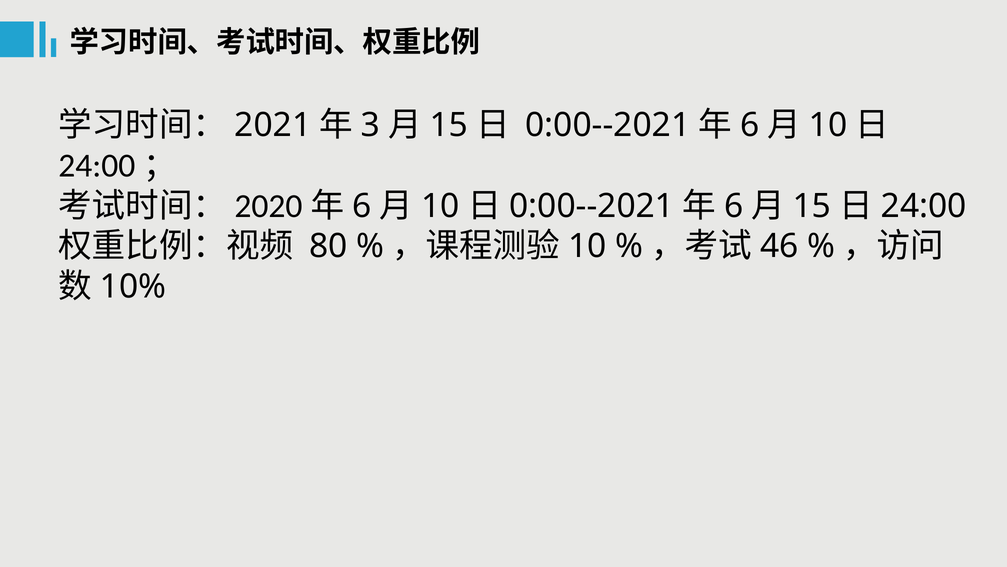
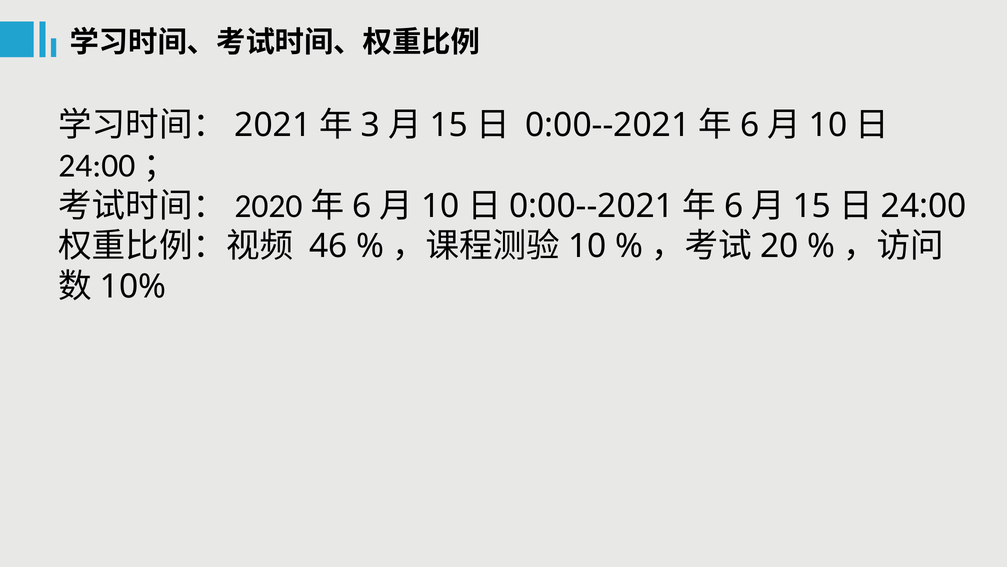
80: 80 -> 46 (328, 246)
46: 46 -> 20 (779, 246)
